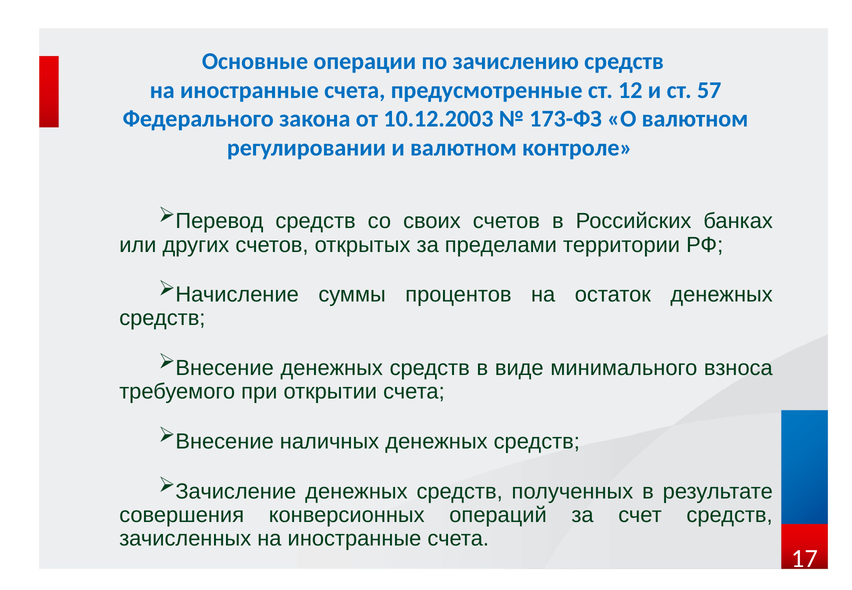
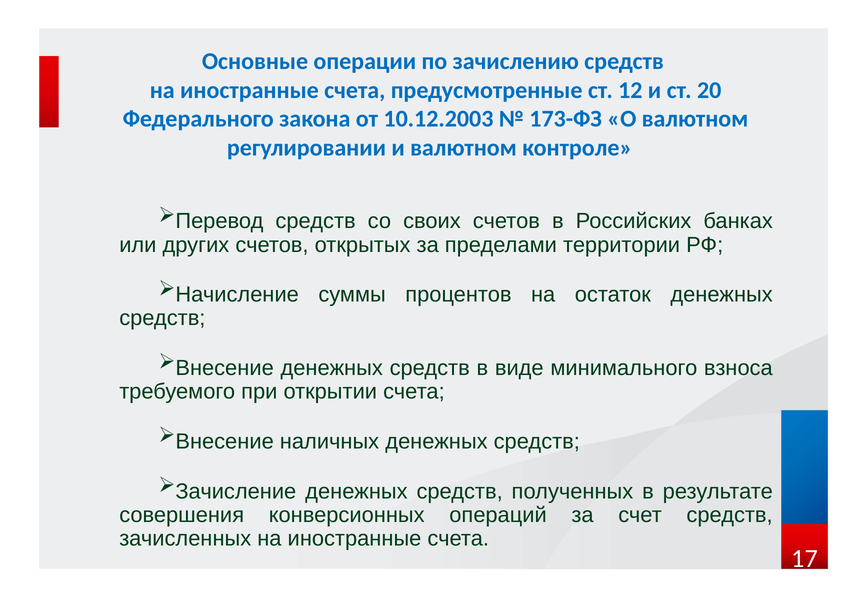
57: 57 -> 20 (709, 90)
